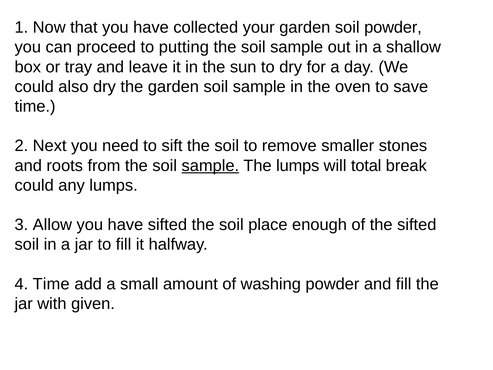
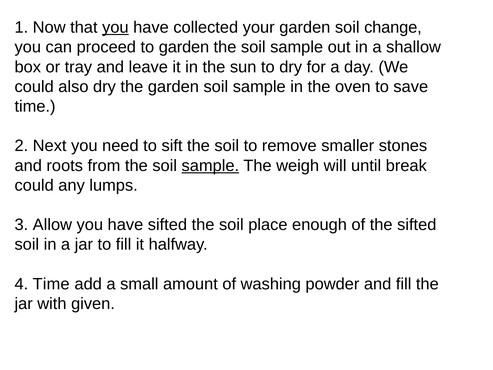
you underline: none -> present (115, 27)
soil powder: powder -> change (393, 27)
to putting: putting -> garden (184, 47)
The lumps: lumps -> weigh (298, 165)
total: total -> until (366, 165)
